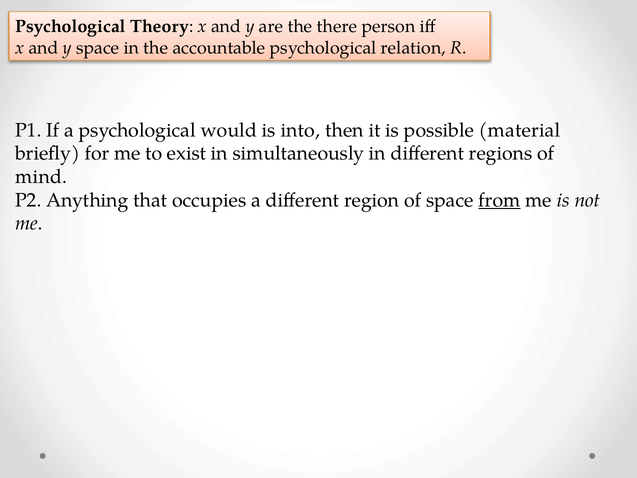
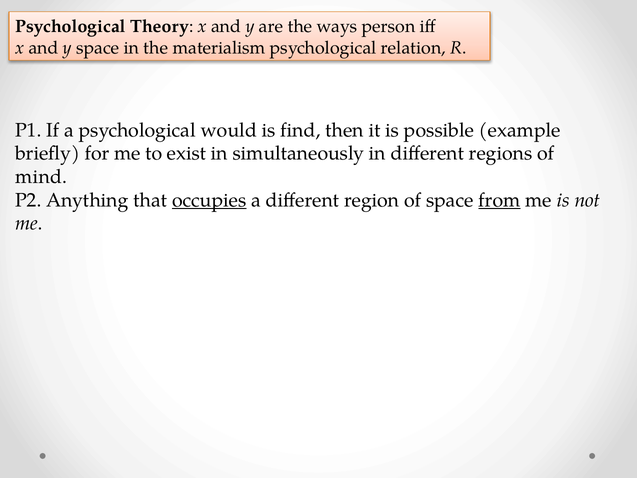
there: there -> ways (337, 27)
accountable: accountable -> materialism (219, 48)
into: into -> find (300, 130)
material: material -> example (520, 130)
occupies underline: none -> present (209, 200)
